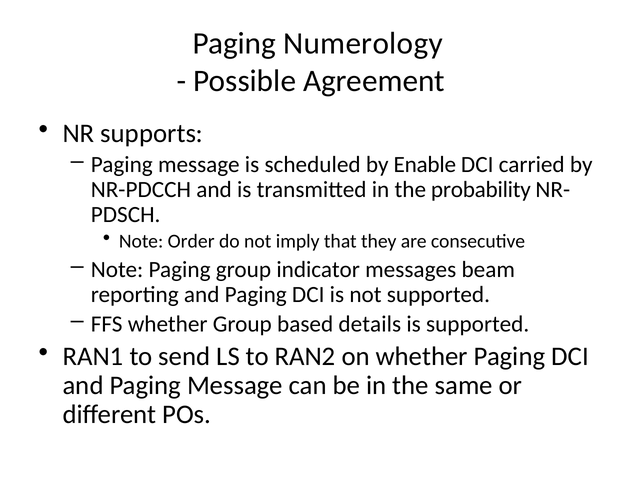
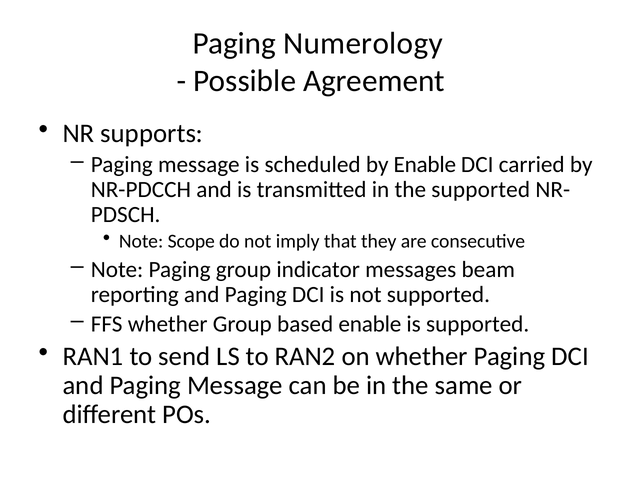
the probability: probability -> supported (481, 190)
Order: Order -> Scope (191, 241)
based details: details -> enable (370, 324)
